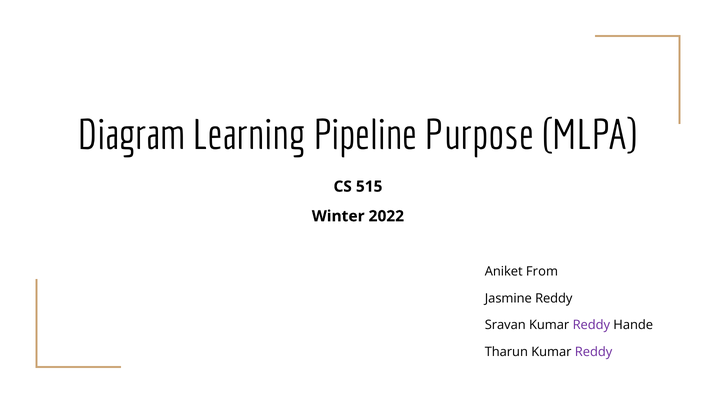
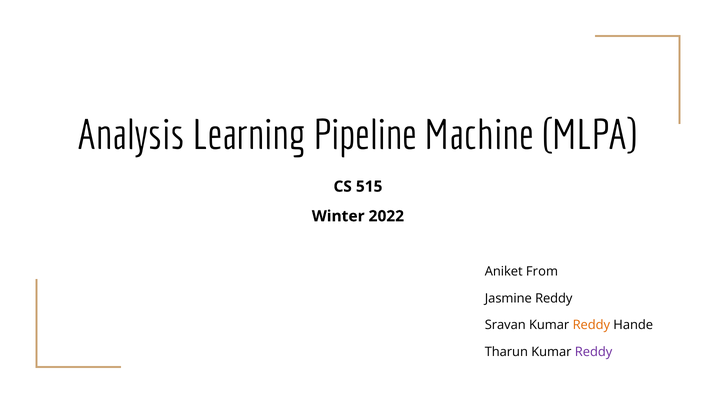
Diagram: Diagram -> Analysis (131, 135)
Purpose: Purpose -> Machine (479, 135)
Reddy colour: purple -> orange (591, 325)
